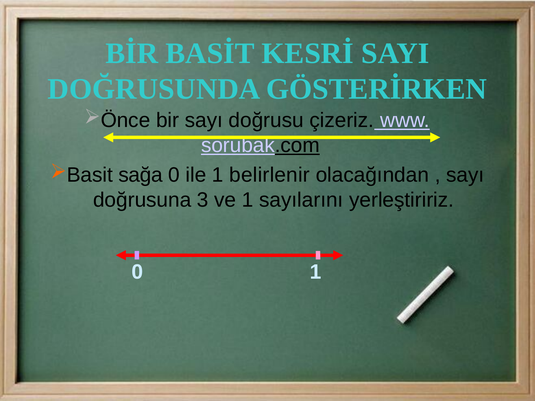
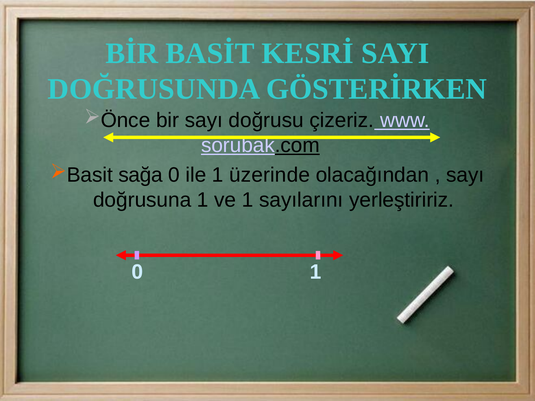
belirlenir: belirlenir -> üzerinde (270, 175)
doğrusuna 3: 3 -> 1 (203, 200)
